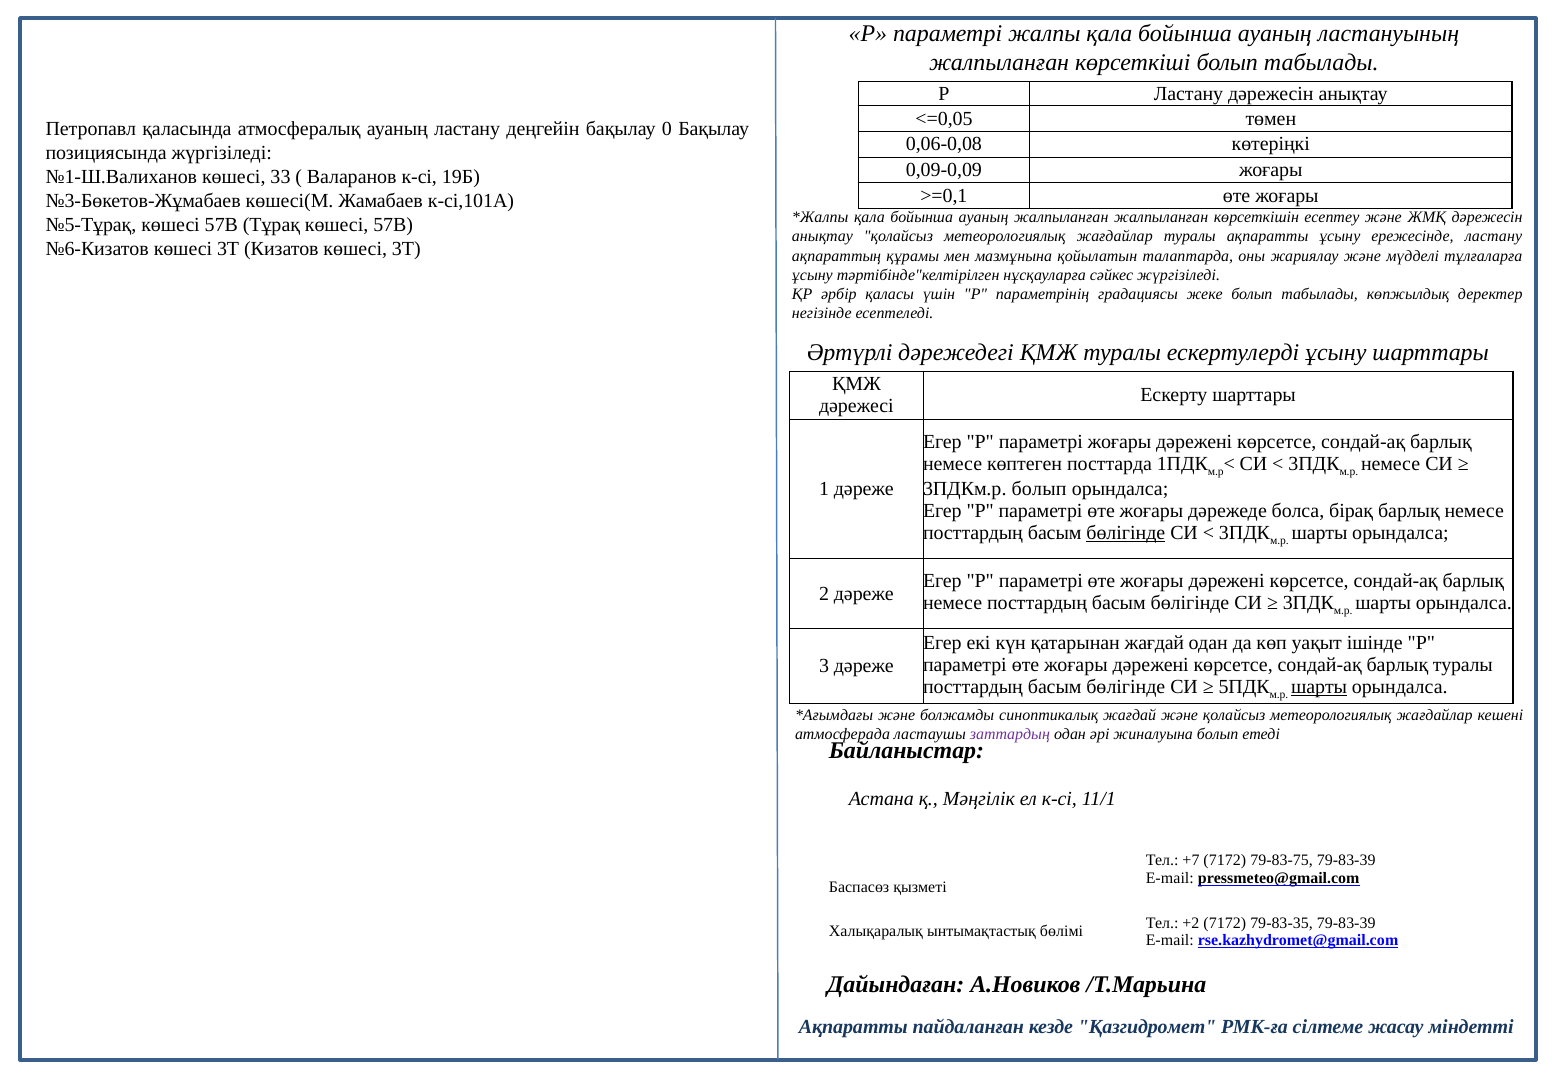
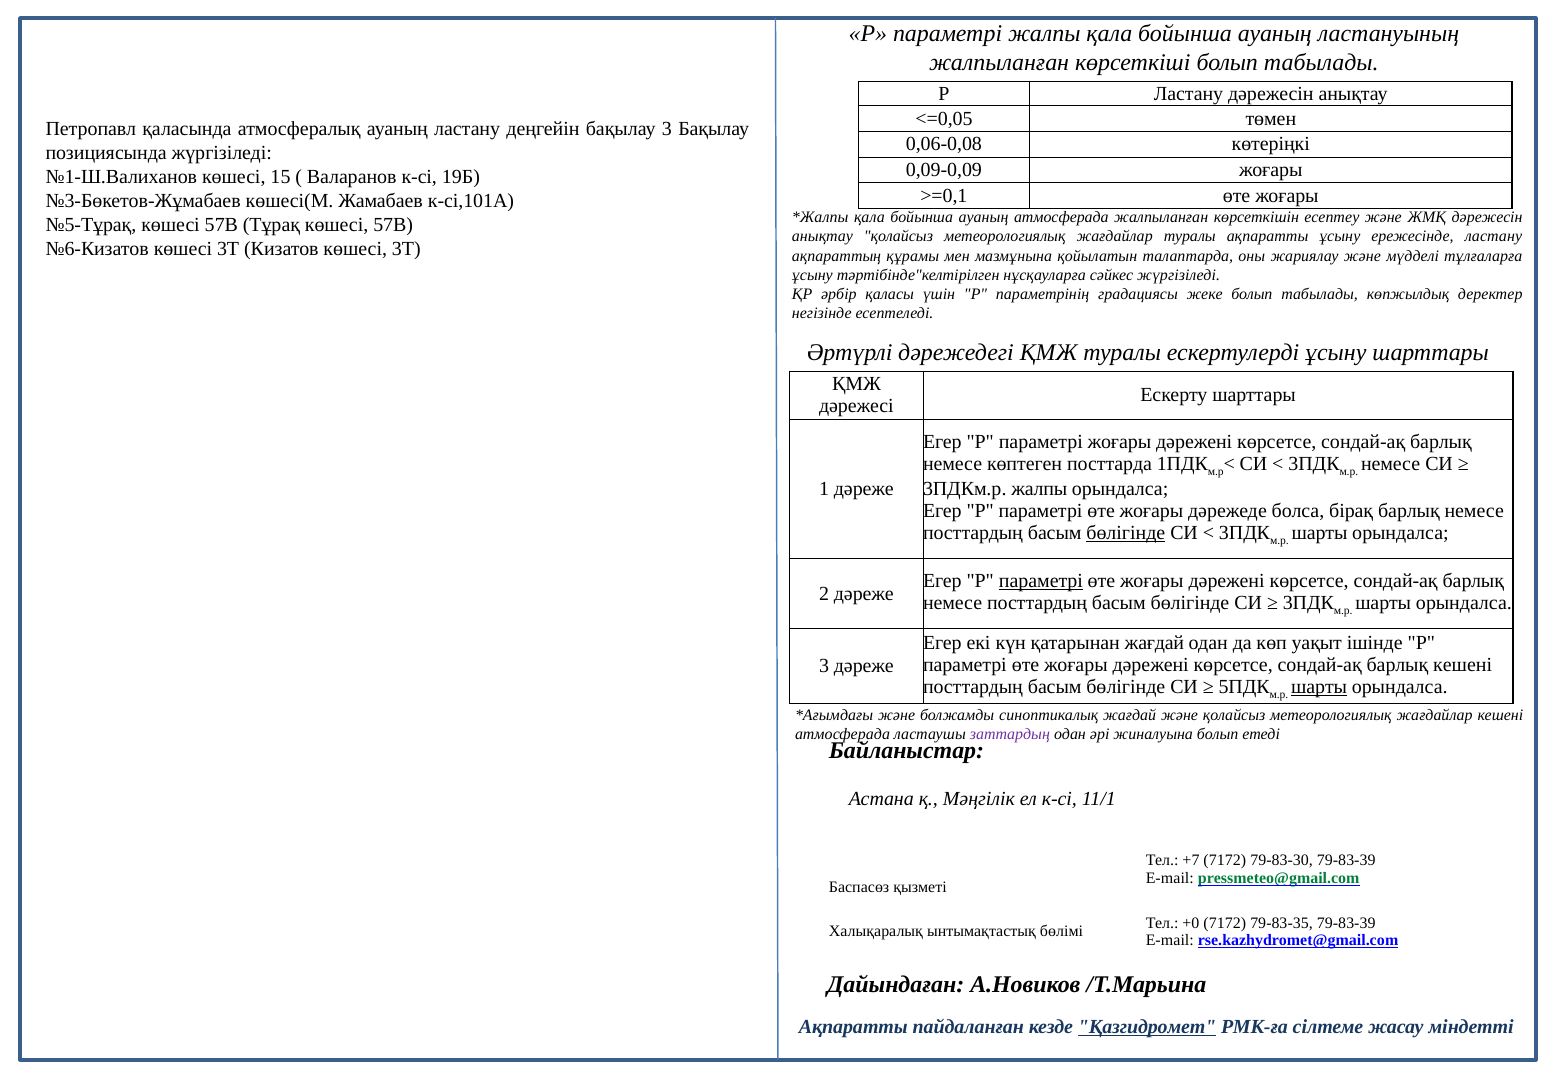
бақылау 0: 0 -> 3 (667, 129)
33: 33 -> 15 (280, 177)
ауаның жалпыланған: жалпыланған -> атмосферада (1061, 217)
3ПДКм.р болып: болып -> жалпы (1039, 489)
параметрі underline: none -> present (1041, 581)
барлық туралы: туралы -> кешені (1463, 664)
79-83-75: 79-83-75 -> 79-83-30 (1282, 860)
pressmeteo@gmail.com colour: black -> green (1279, 878)
+2: +2 -> +0 (1191, 922)
Қазгидромет underline: none -> present (1147, 1026)
